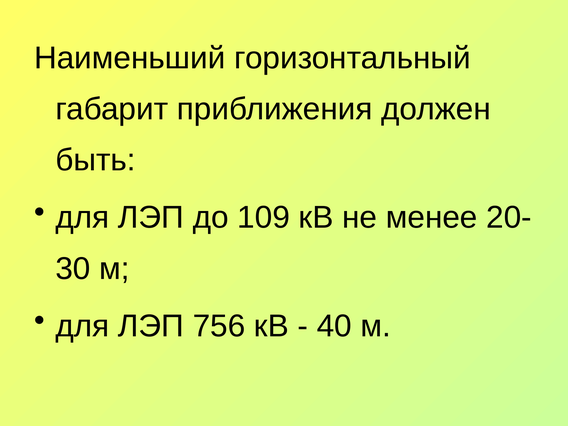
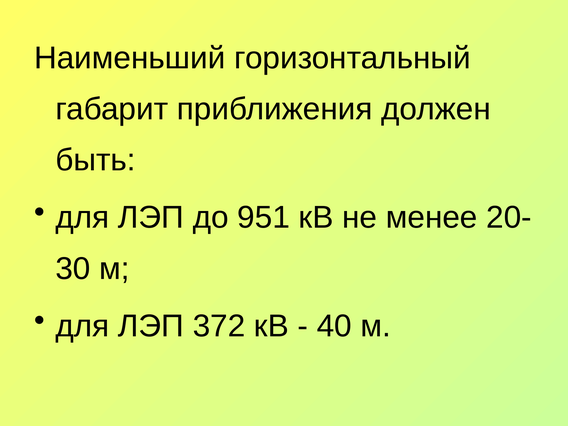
109: 109 -> 951 (264, 218)
756: 756 -> 372 (219, 326)
